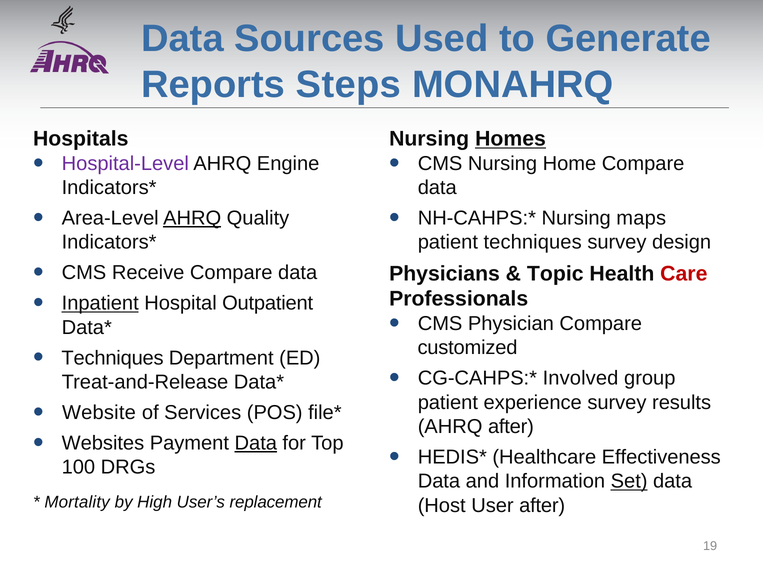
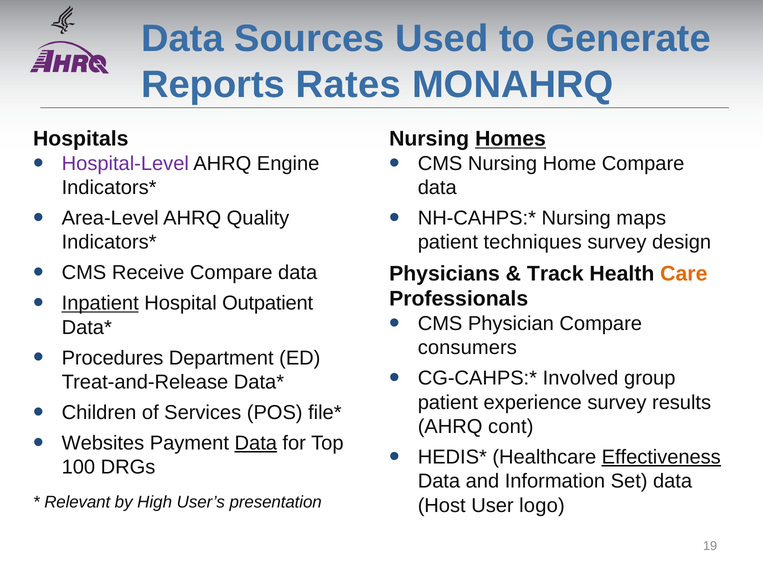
Steps: Steps -> Rates (348, 85)
AHRQ underline: present -> none (192, 218)
Topic: Topic -> Track (555, 274)
Care colour: red -> orange (684, 274)
customized: customized -> consumers (467, 348)
Techniques: Techniques -> Procedures (113, 358)
Website: Website -> Children (99, 413)
AHRQ after: after -> cont (511, 427)
Effectiveness underline: none -> present (661, 457)
Set underline: present -> none (629, 481)
Mortality: Mortality -> Relevant (77, 502)
replacement: replacement -> presentation (276, 502)
User after: after -> logo (542, 506)
